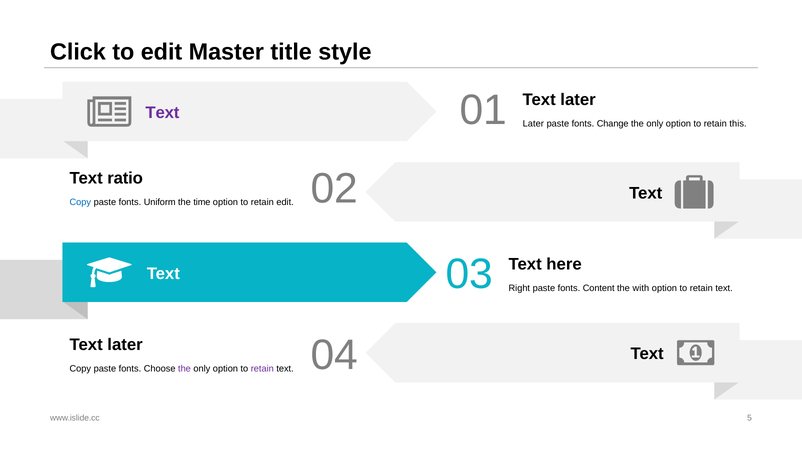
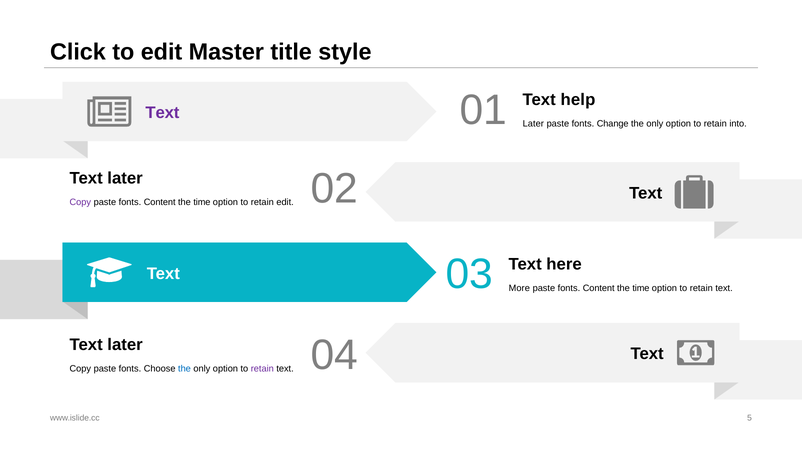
this: this -> into (738, 124)
later: later -> help (578, 100)
ratio: ratio -> later (125, 178)
Copy colour: blue -> purple (80, 202)
Uniform: Uniform -> Content (160, 202)
Right: Right -> More (519, 288)
with: with -> time (641, 288)
the colour: purple -> blue (184, 369)
